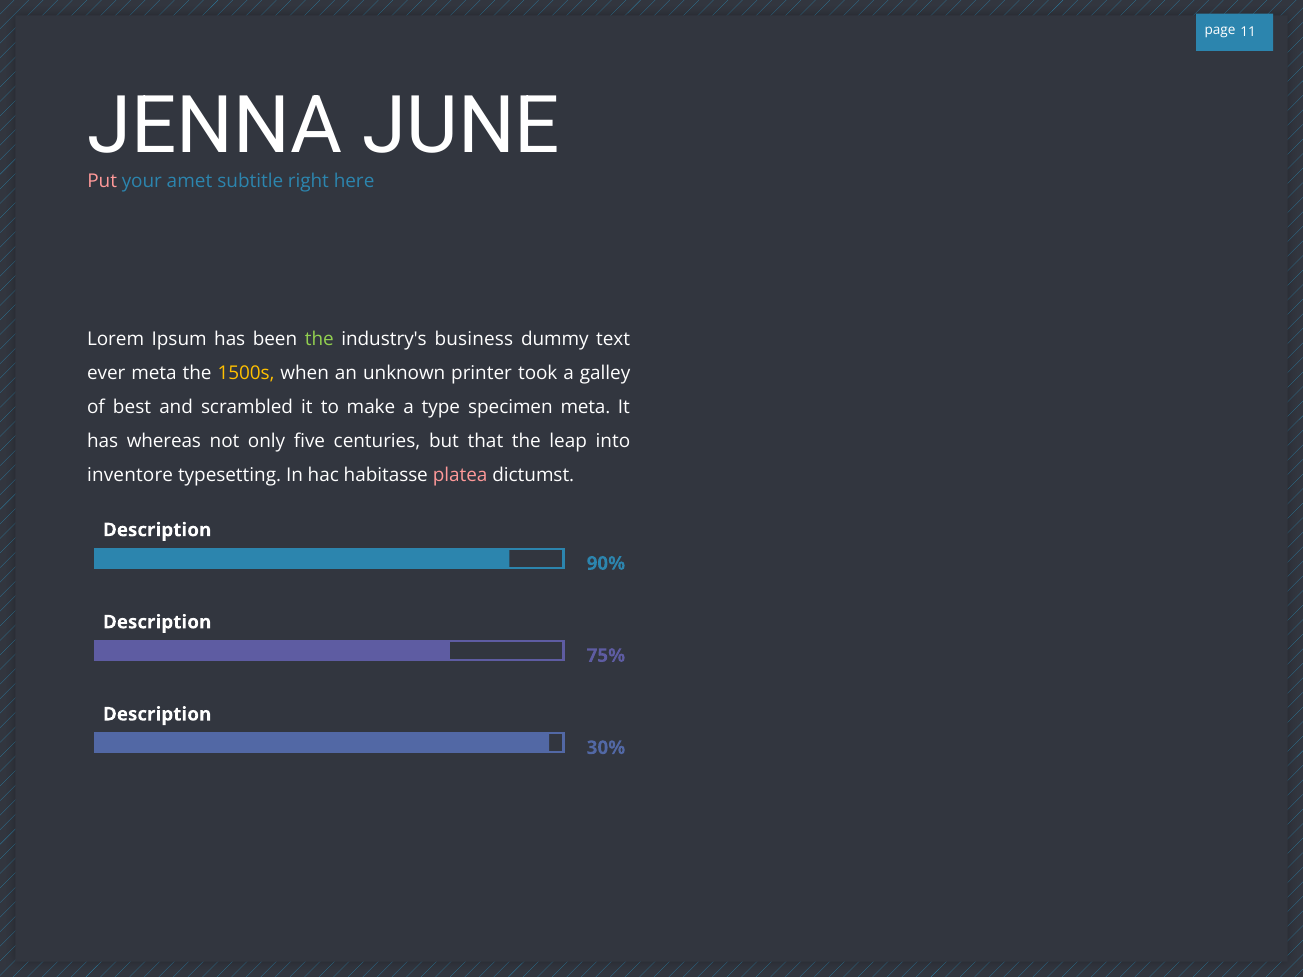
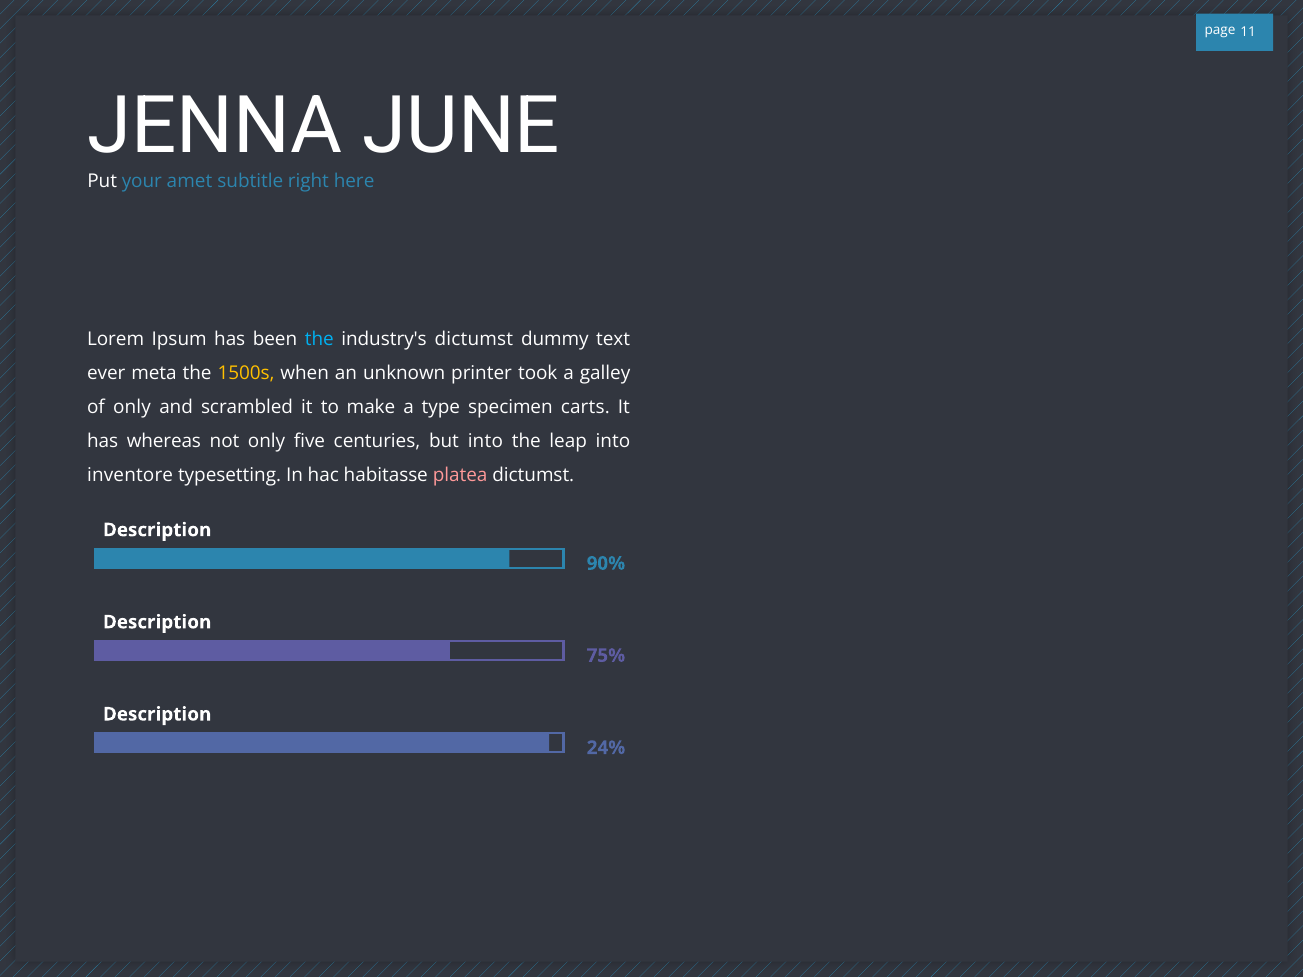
Put colour: pink -> white (102, 182)
the colour: light green -> light blue (319, 339)
industry's business: business -> dictumst (474, 339)
of best: best -> only (132, 407)
specimen meta: meta -> carts (585, 407)
but that: that -> into (485, 441)
30%: 30% -> 24% (606, 748)
